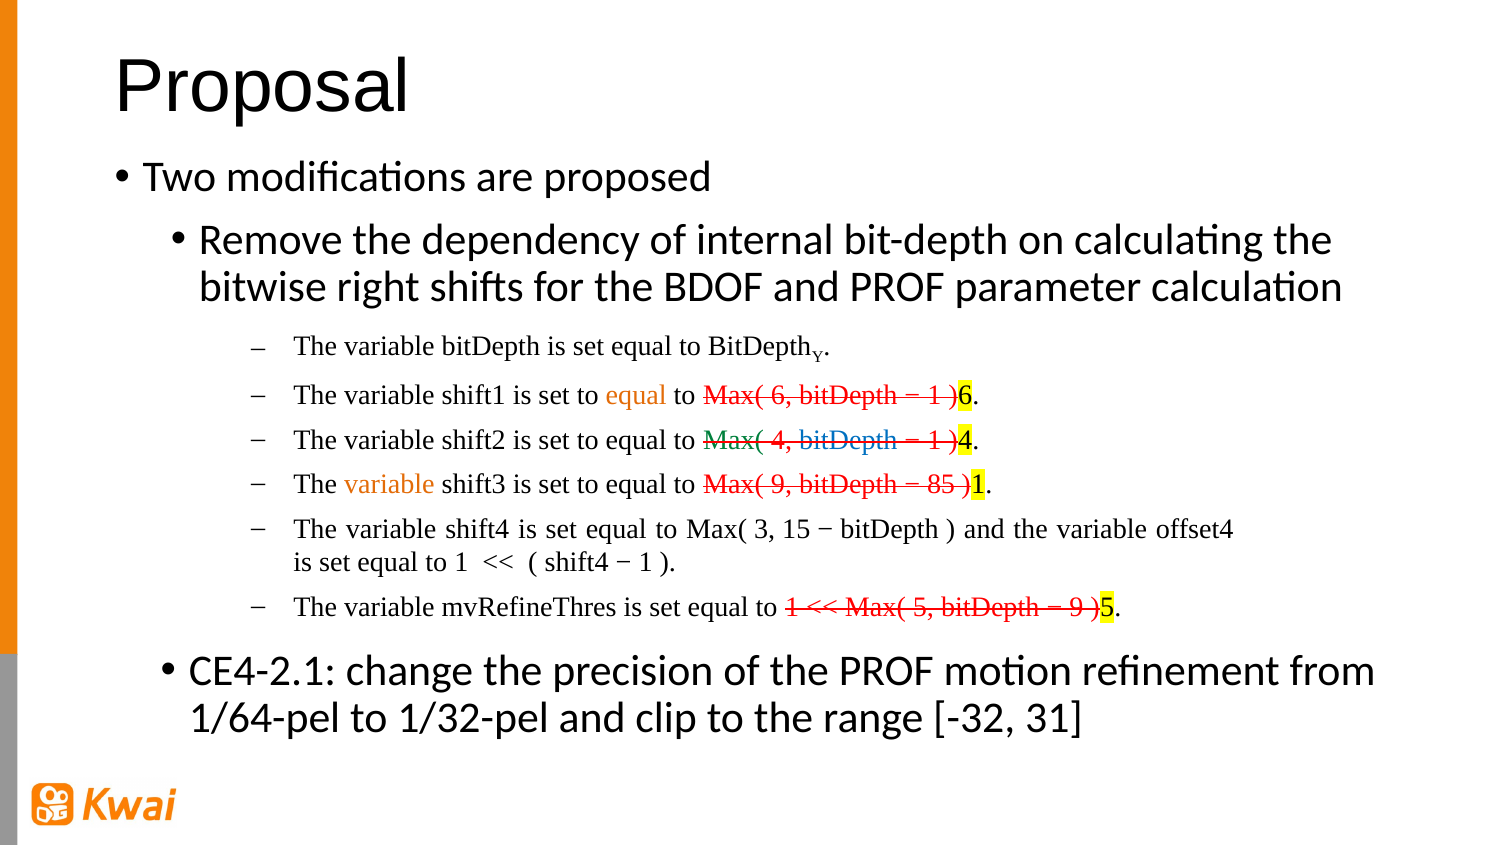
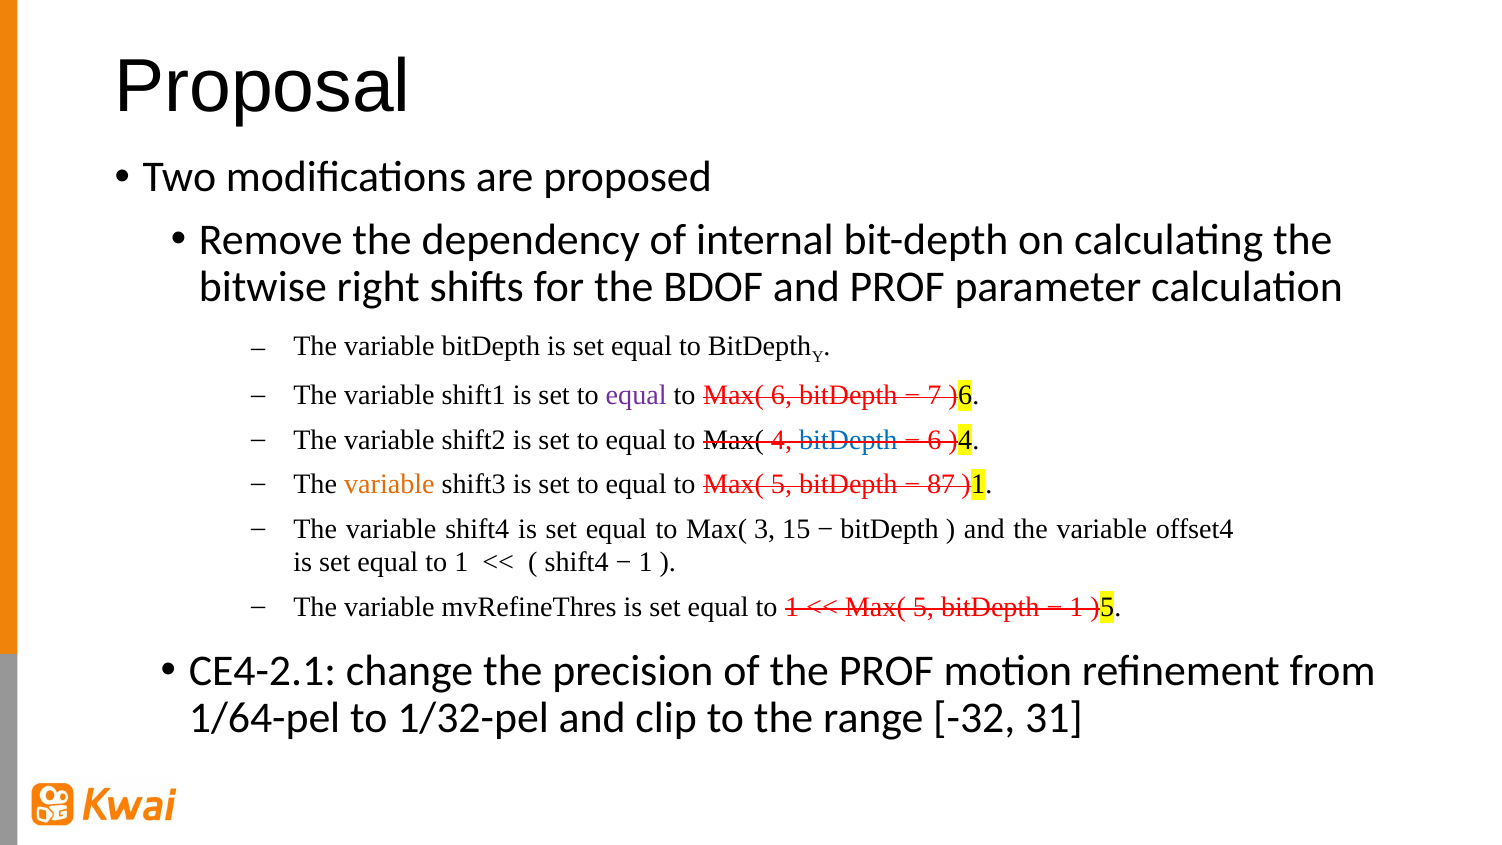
equal colour: orange -> purple (636, 395)
1: 1 -> 7 (934, 395)
Max( colour: green -> black (734, 440)
1: 1 -> 6 (934, 440)
to Max( 9: 9 -> 5 (782, 484)
85: 85 -> 87 (941, 484)
9: 9 -> 1 (1077, 607)
